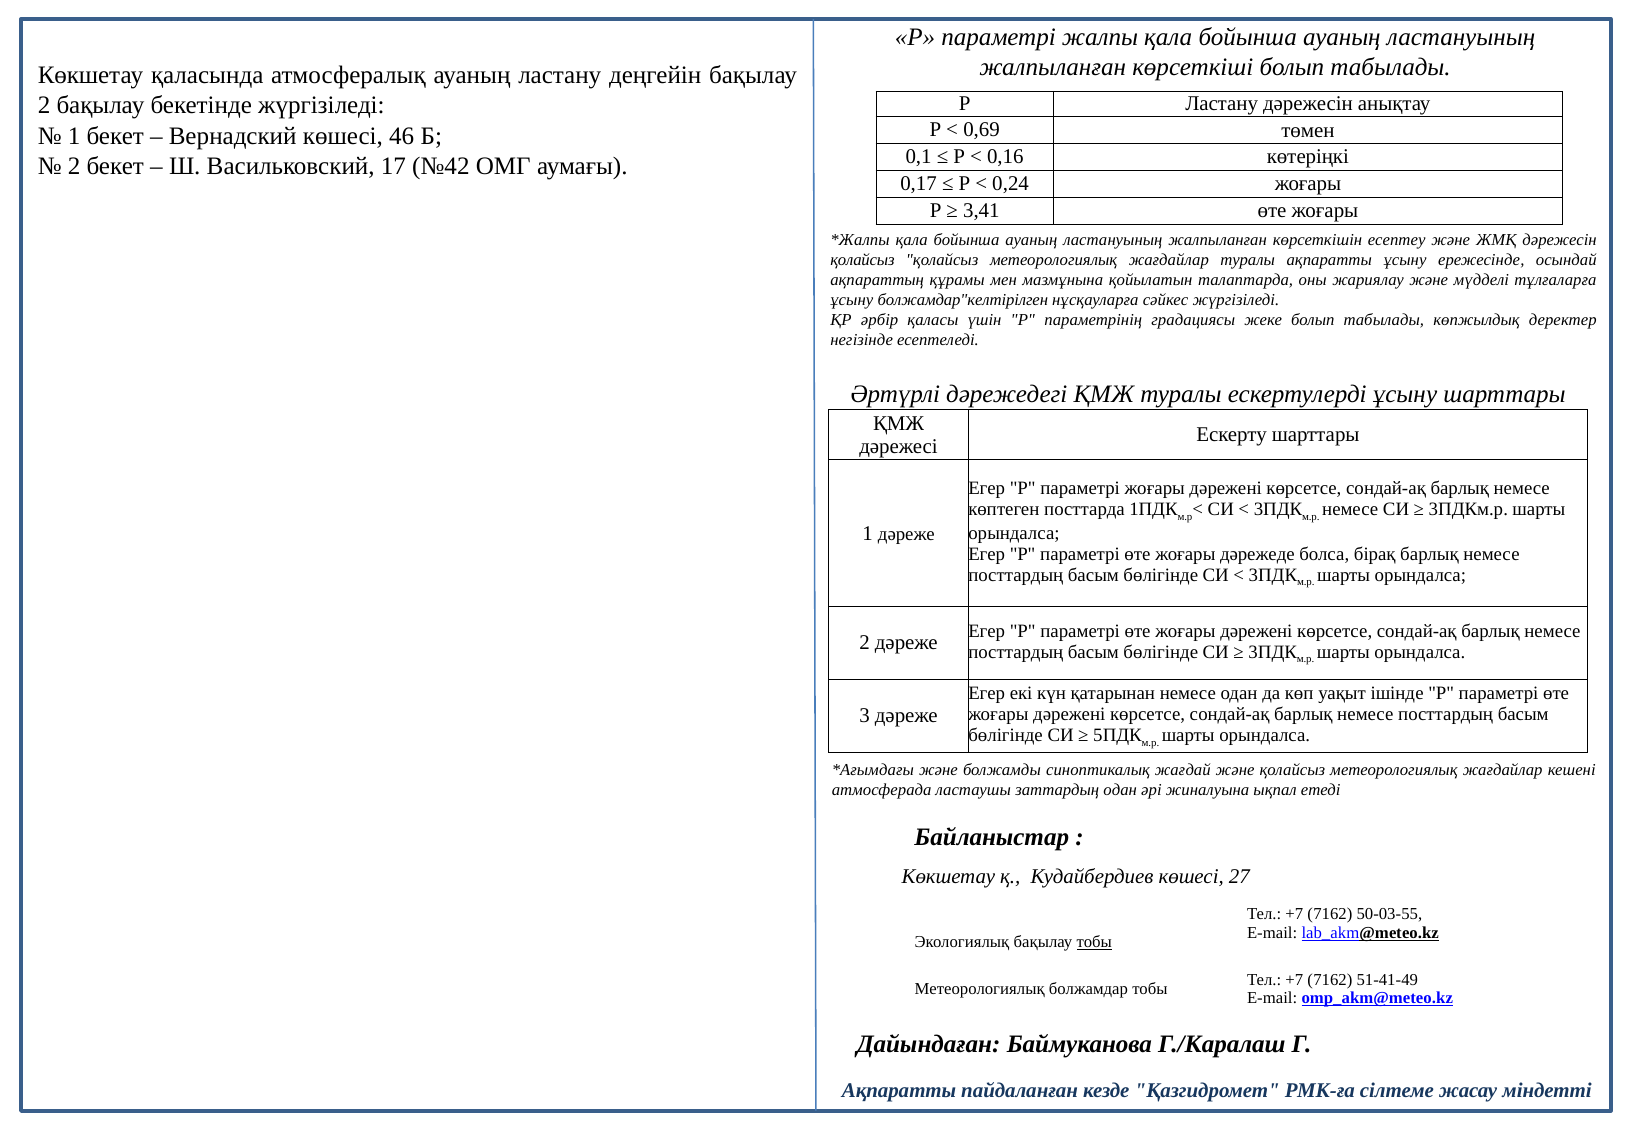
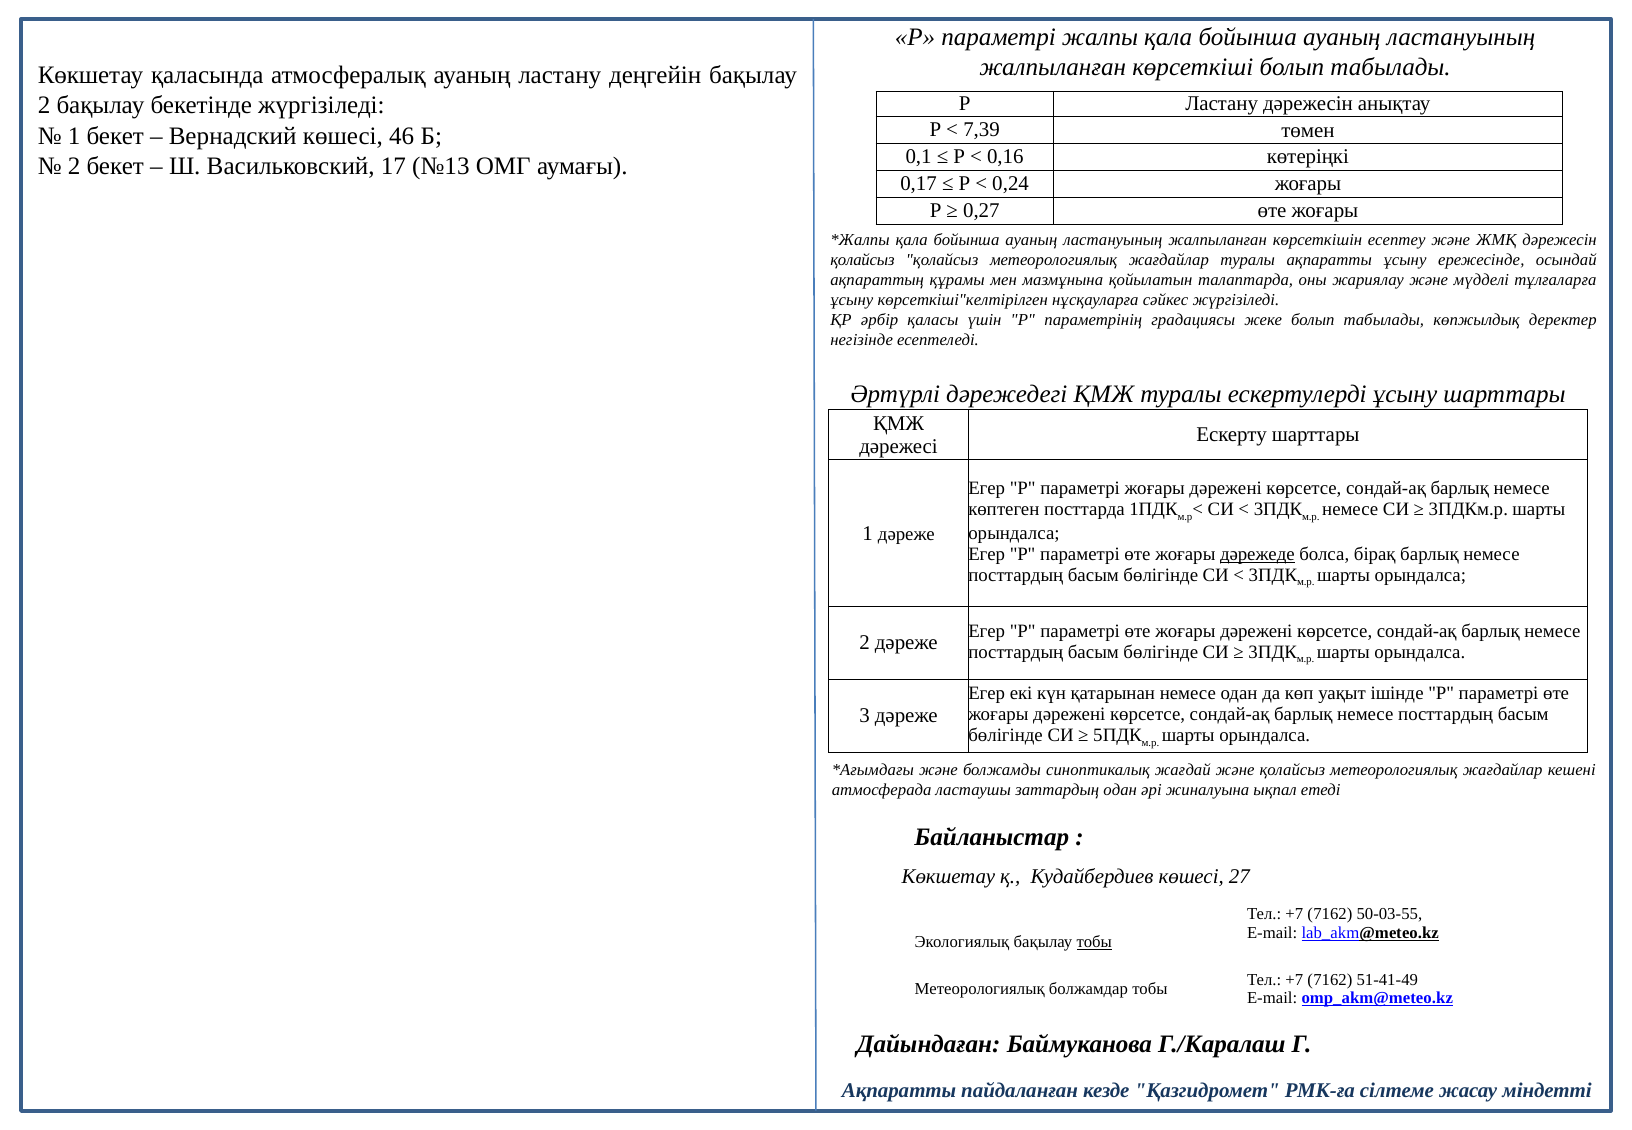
0,69: 0,69 -> 7,39 (982, 130)
№42: №42 -> №13 (441, 166)
3,41: 3,41 -> 0,27 (981, 211)
болжамдар"келтірілген: болжамдар"келтірілген -> көрсеткіші"келтірілген (963, 300)
дәрежеде underline: none -> present (1257, 554)
